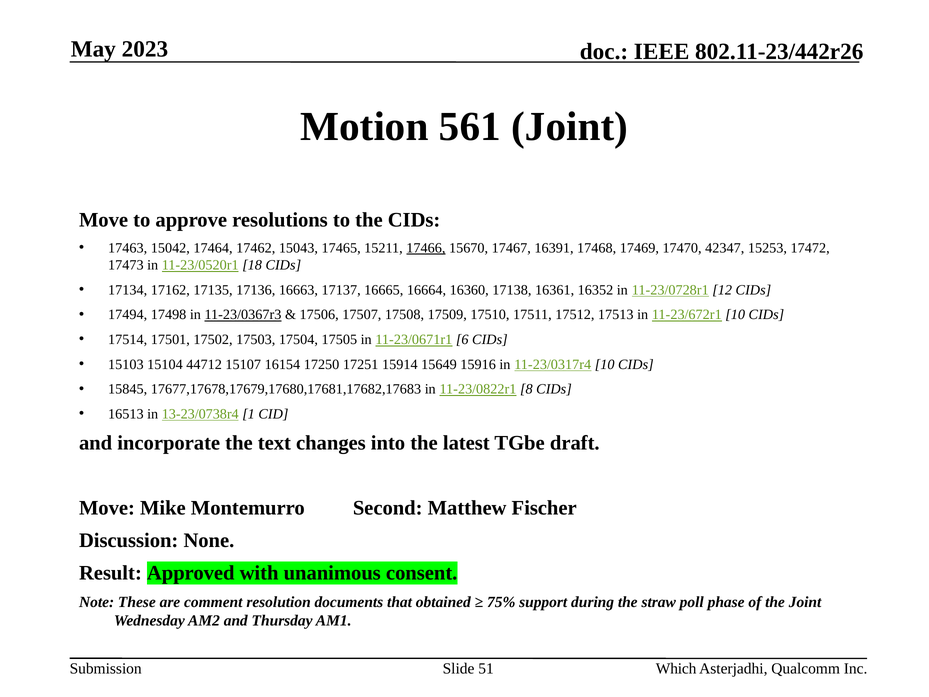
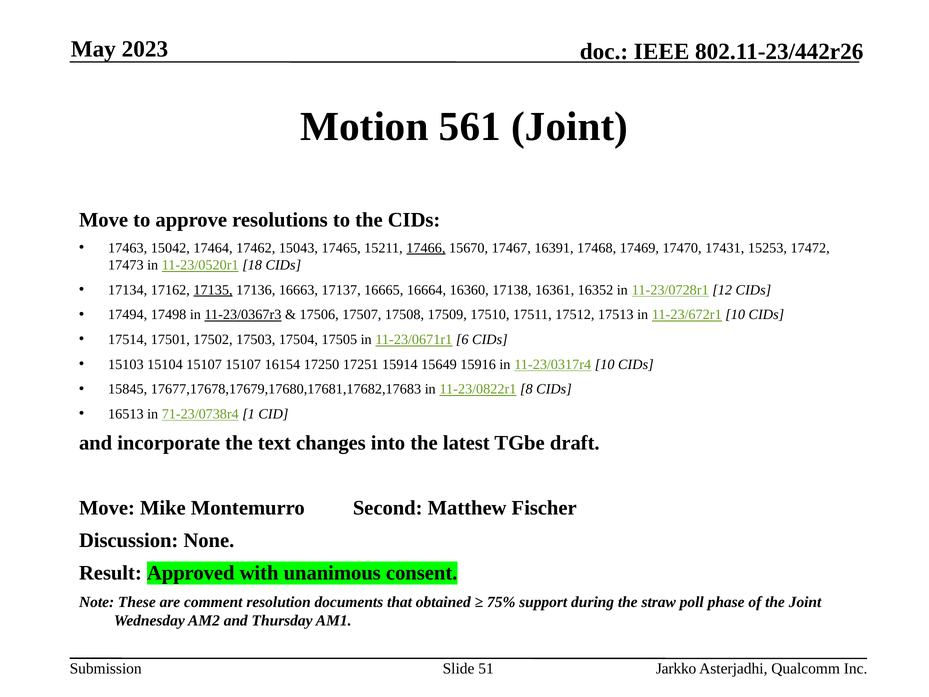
42347: 42347 -> 17431 (725, 248)
17135 underline: none -> present (213, 290)
15104 44712: 44712 -> 15107 (204, 364)
13-23/0738r4: 13-23/0738r4 -> 71-23/0738r4 (200, 414)
Which: Which -> Jarkko (676, 668)
